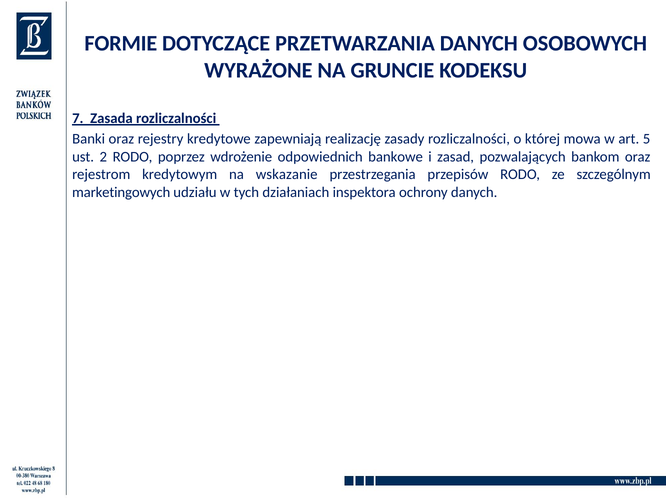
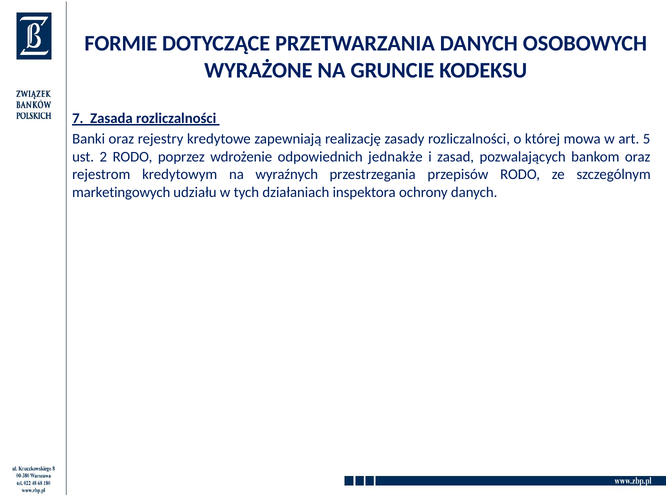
bankowe: bankowe -> jednakże (395, 157)
wskazanie: wskazanie -> wyraźnych (287, 174)
